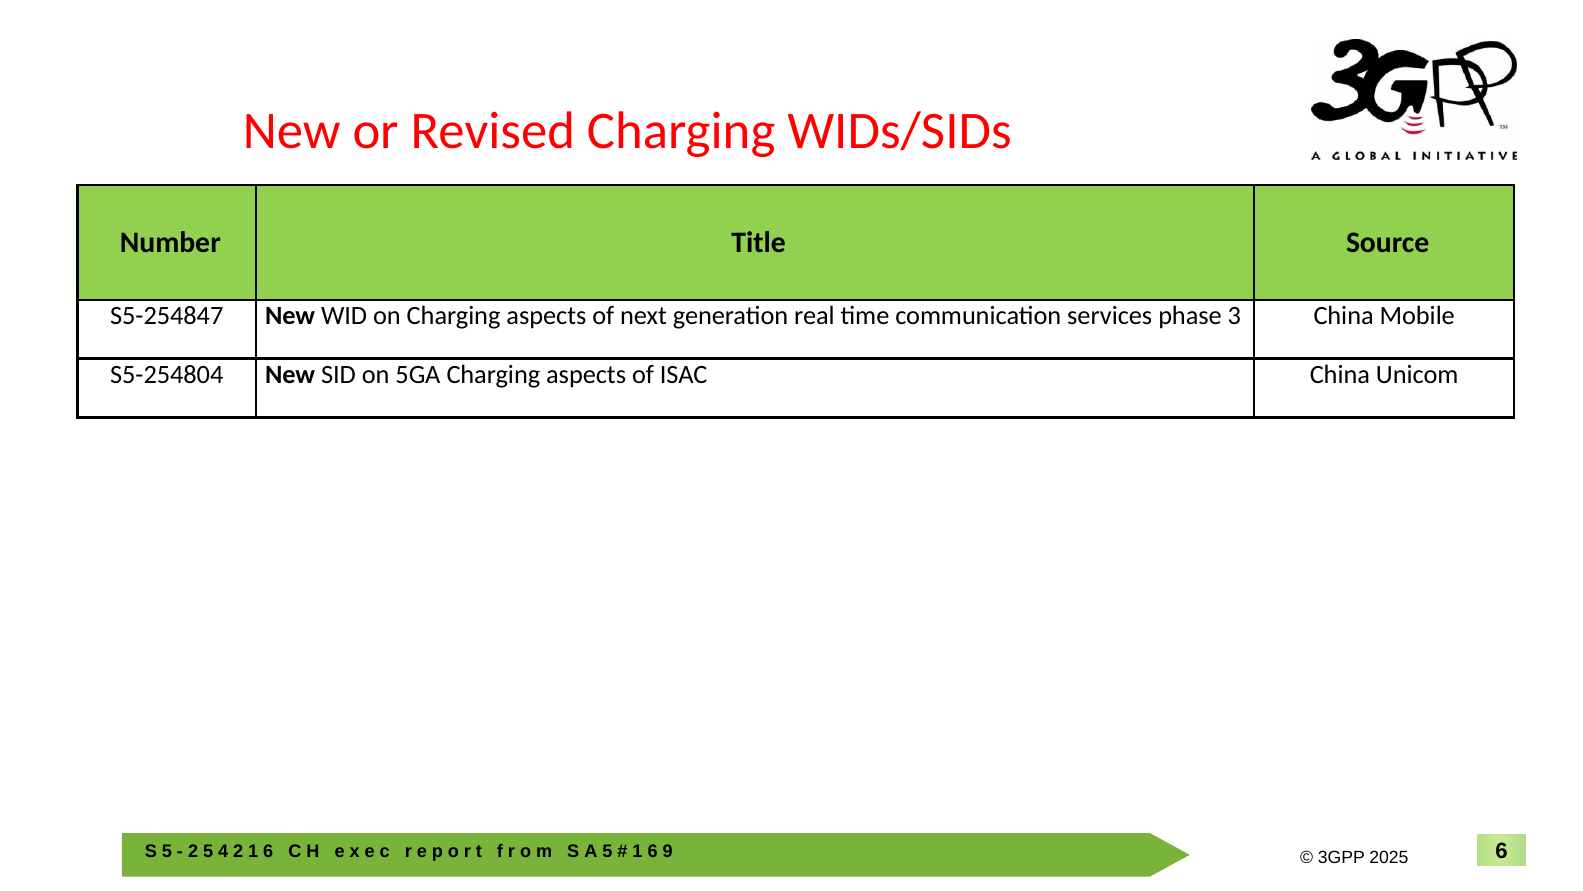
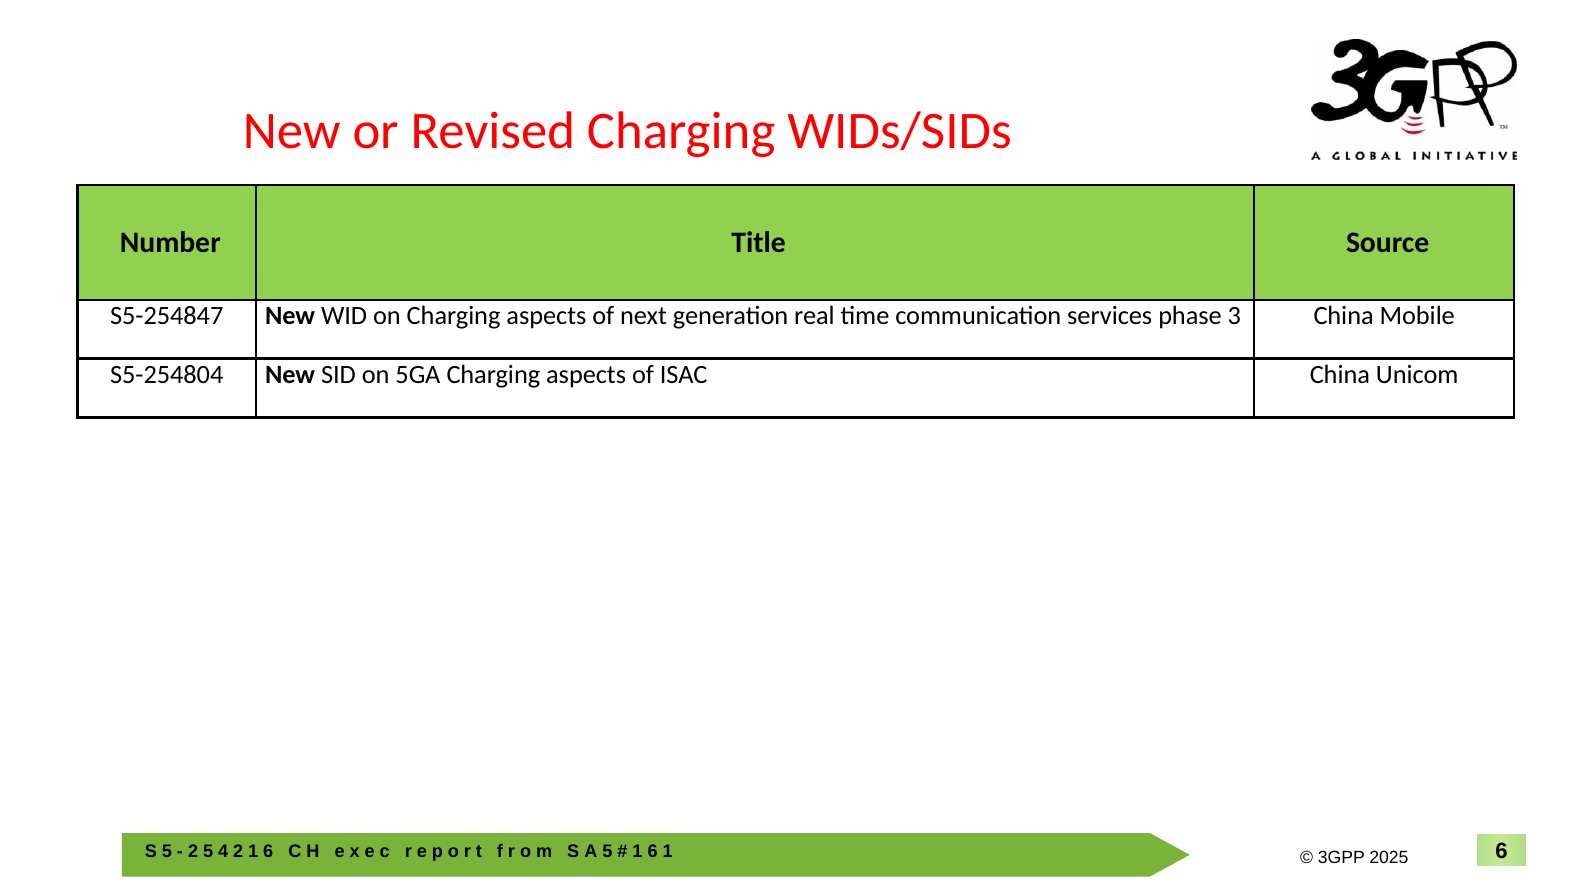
9: 9 -> 1 (668, 851)
